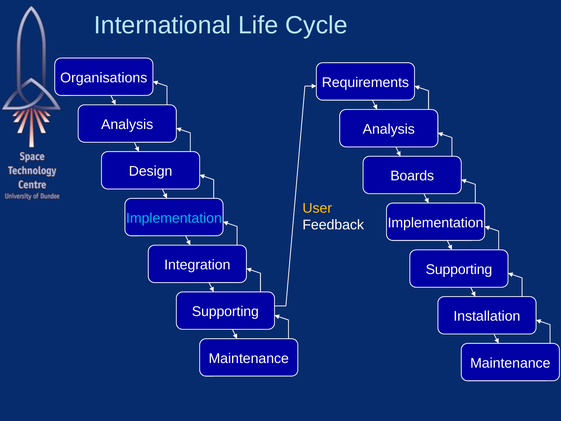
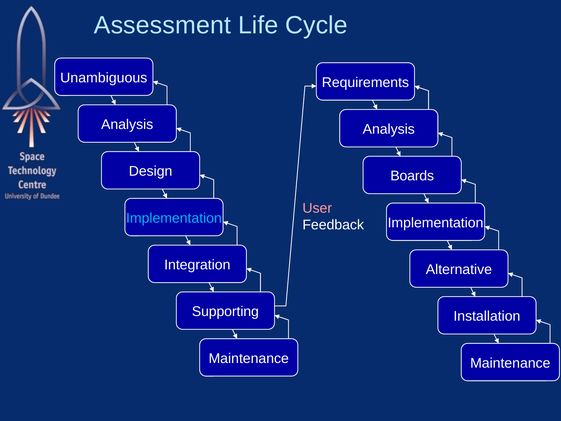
International: International -> Assessment (162, 25)
Organisations: Organisations -> Unambiguous (104, 78)
User colour: yellow -> pink (317, 208)
Supporting: Supporting -> Alternative (459, 269)
